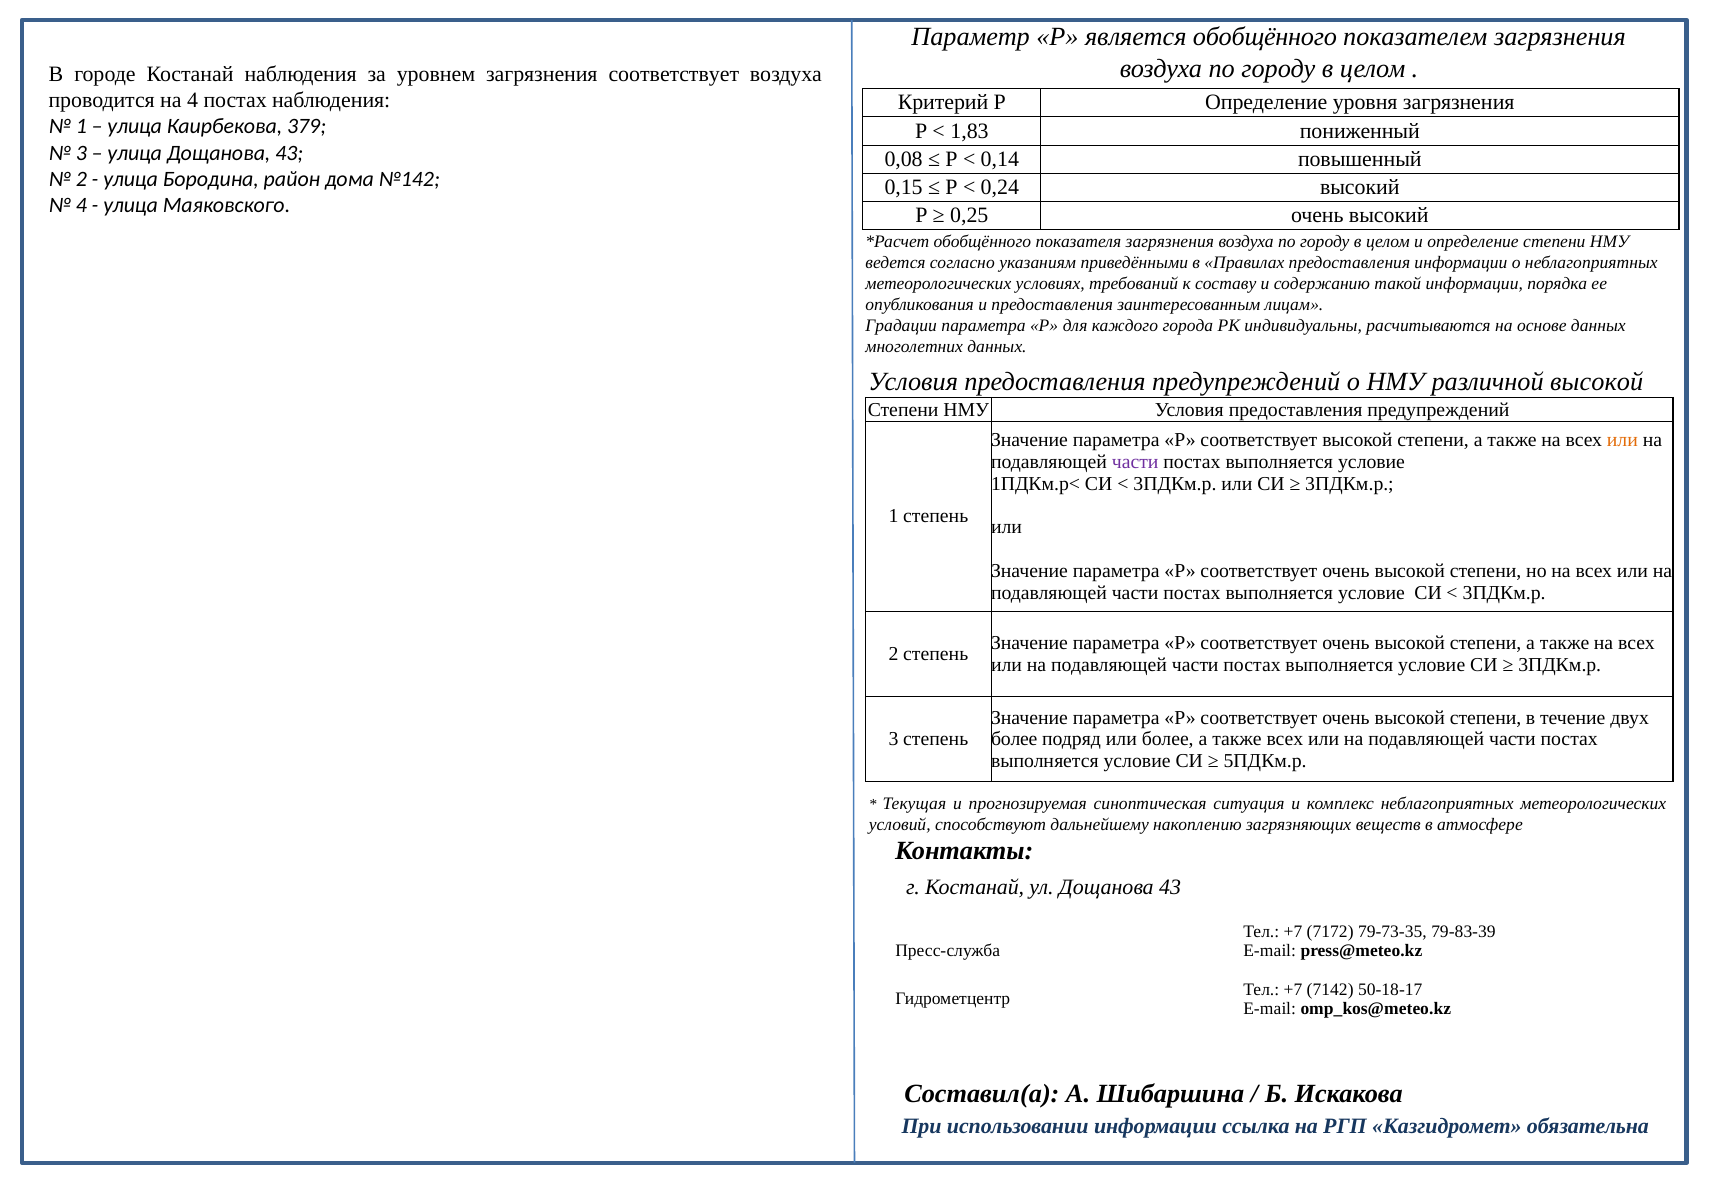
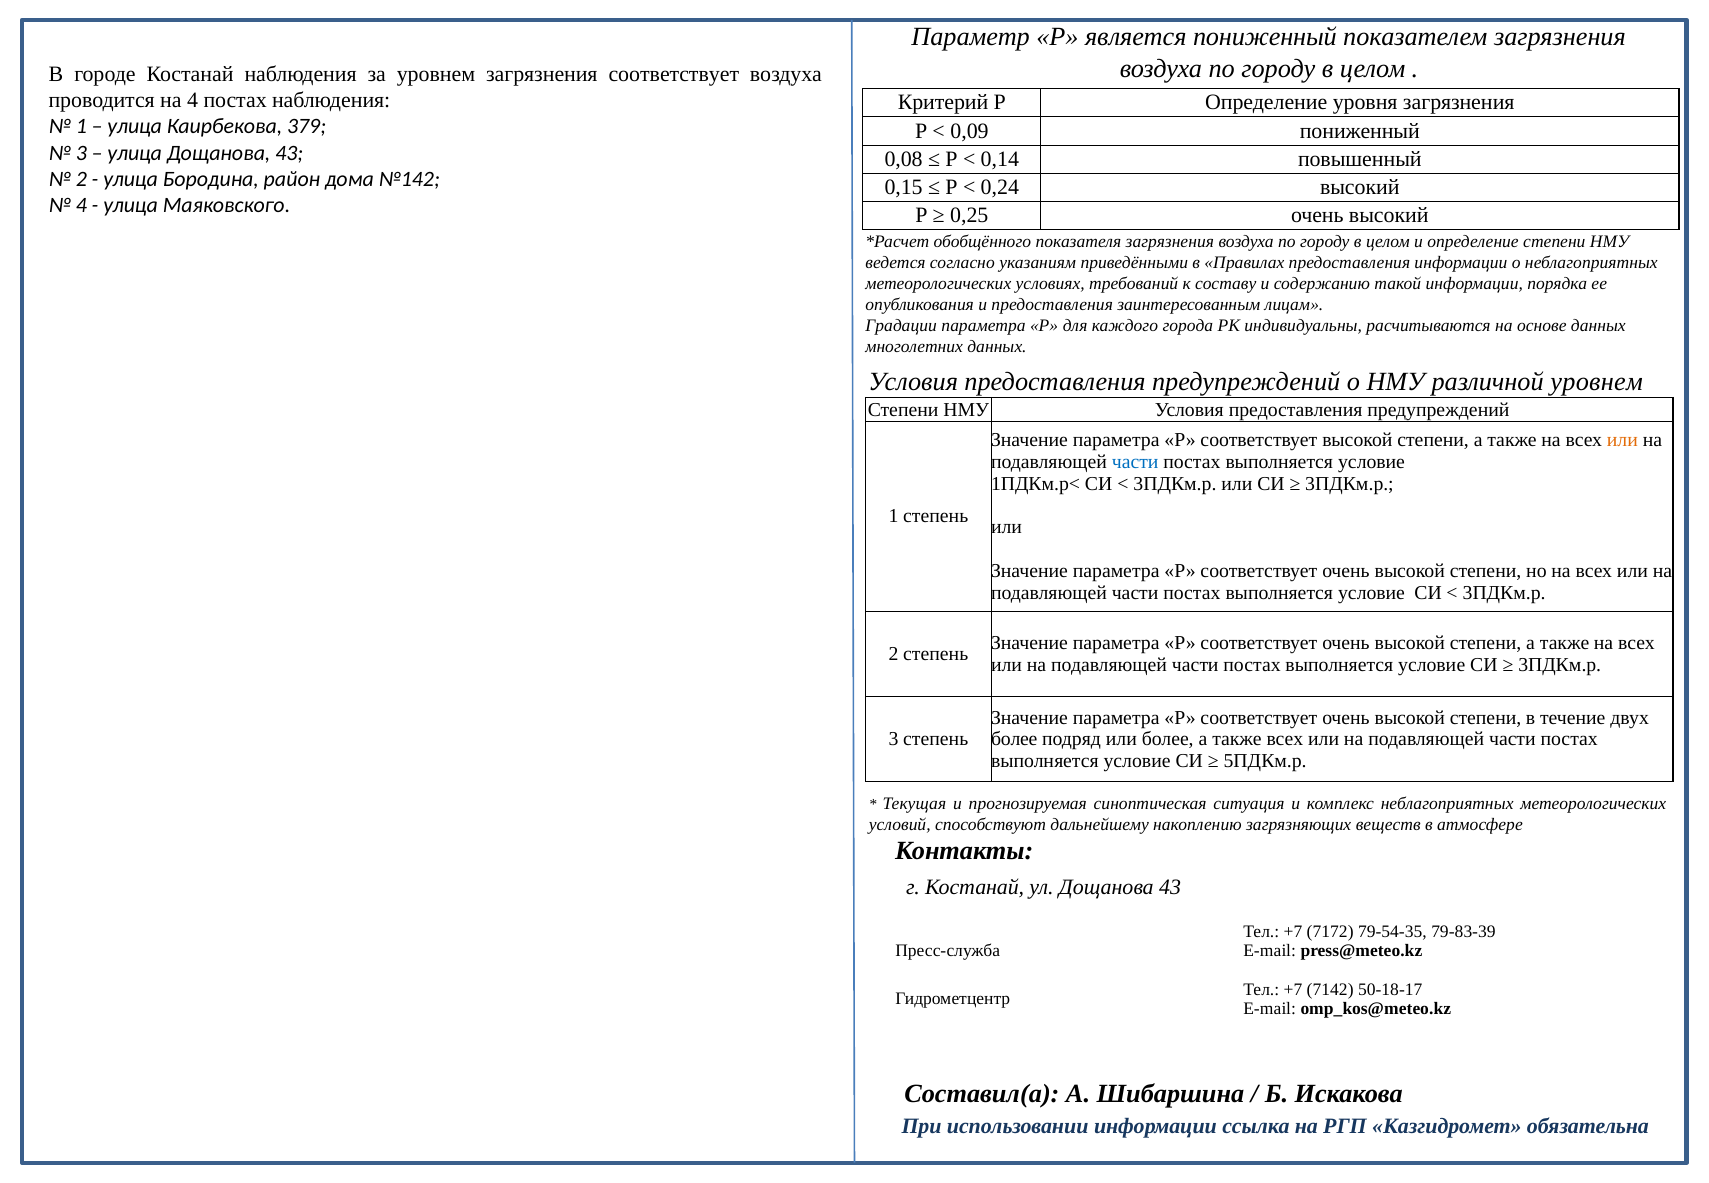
является обобщённого: обобщённого -> пониженный (1265, 37)
1,83: 1,83 -> 0,09 (970, 131)
различной высокой: высокой -> уровнем (1597, 382)
части colour: purple -> blue (1135, 462)
79-73-35: 79-73-35 -> 79-54-35 (1392, 931)
